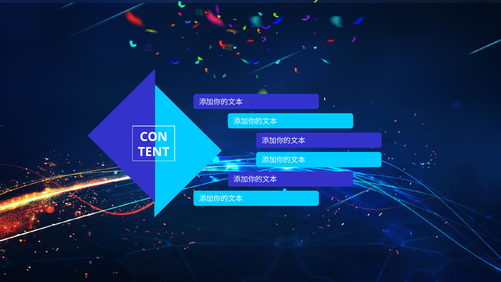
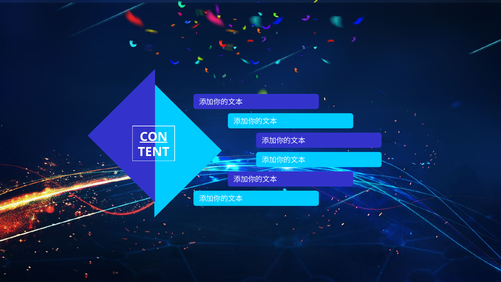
CON underline: none -> present (154, 137)
